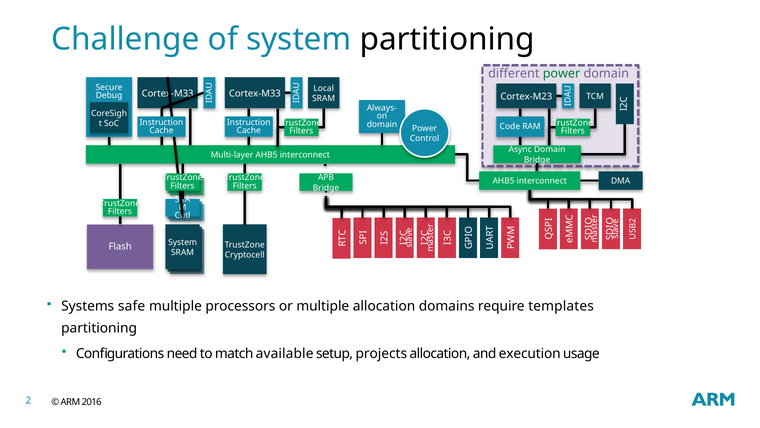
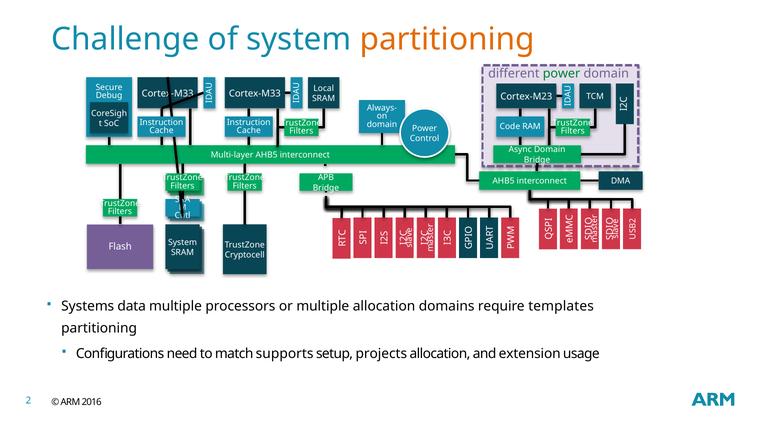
partitioning colour: black -> orange (447, 39)
safe: safe -> data (132, 306)
available: available -> supports (285, 353)
execution: execution -> extension (530, 353)
